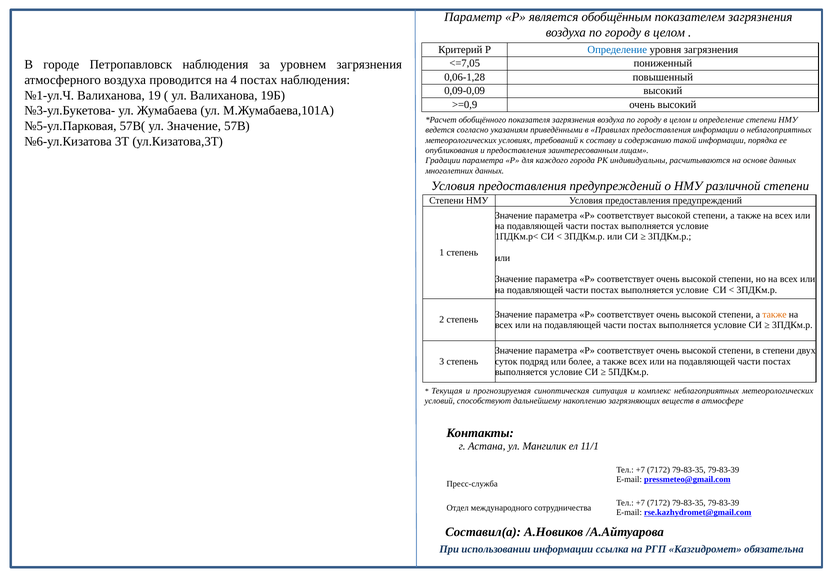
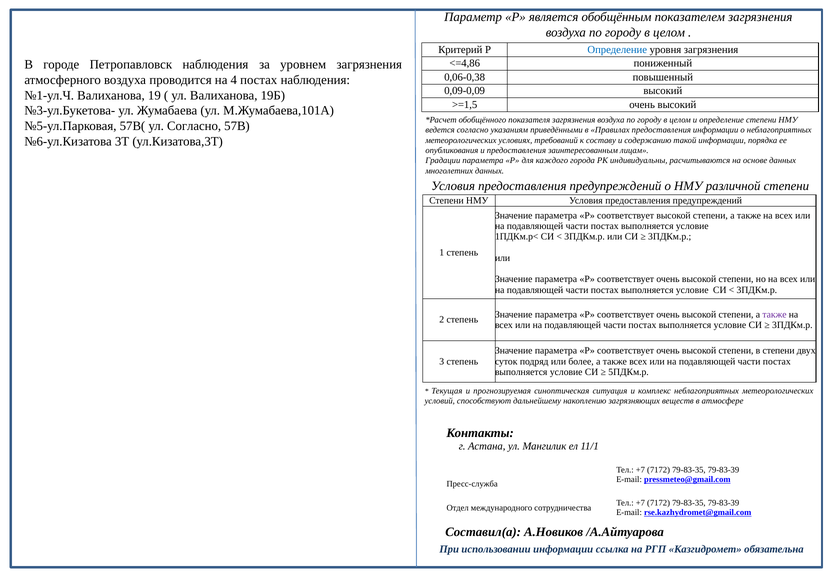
<=7,05: <=7,05 -> <=4,86 (465, 63)
0,06-1,28: 0,06-1,28 -> 0,06-0,38 (465, 77)
>=0,9: >=0,9 -> >=1,5 (465, 105)
ул Значение: Значение -> Согласно (194, 126)
также colour: orange -> purple (775, 314)
